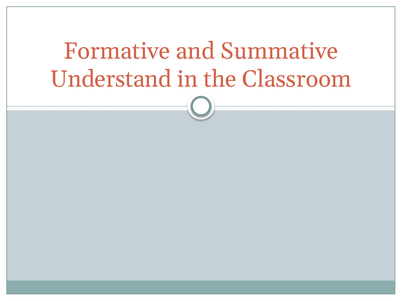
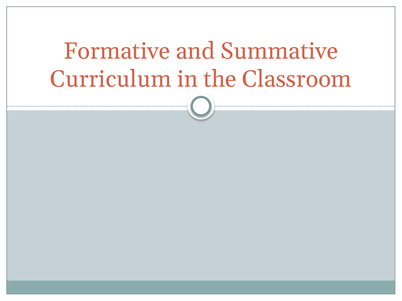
Understand: Understand -> Curriculum (111, 79)
